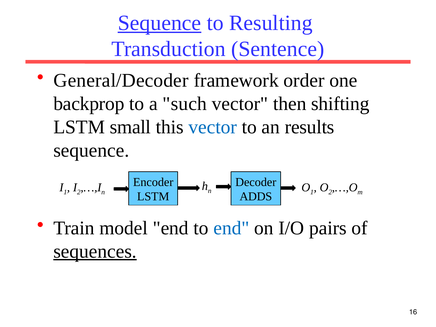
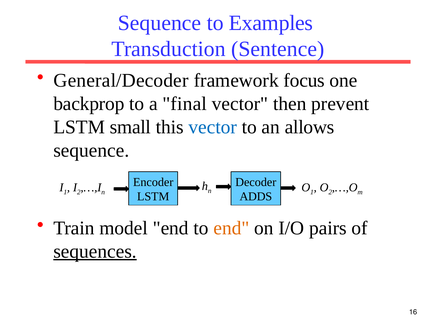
Sequence underline: present -> none (160, 23)
Resulting: Resulting -> Examples (271, 23)
order: order -> focus (304, 81)
such: such -> final (185, 104)
shifting: shifting -> prevent (340, 104)
results: results -> allows (310, 127)
end colour: blue -> orange (231, 228)
